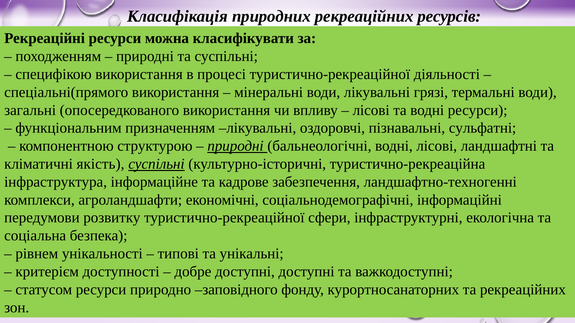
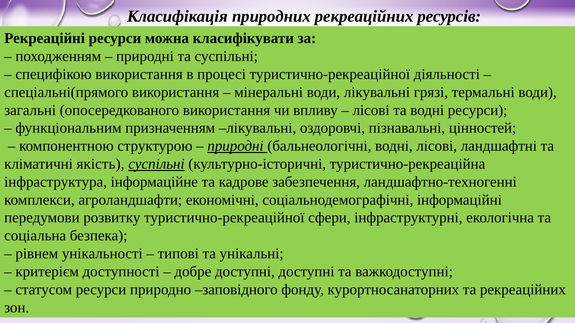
сульфатні: сульфатні -> цінностей (483, 128)
